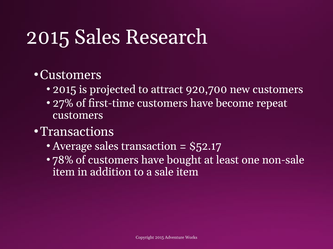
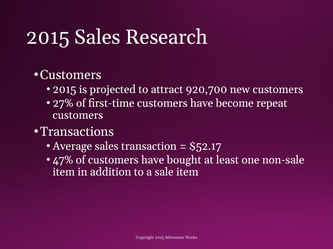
78%: 78% -> 47% (63, 160)
